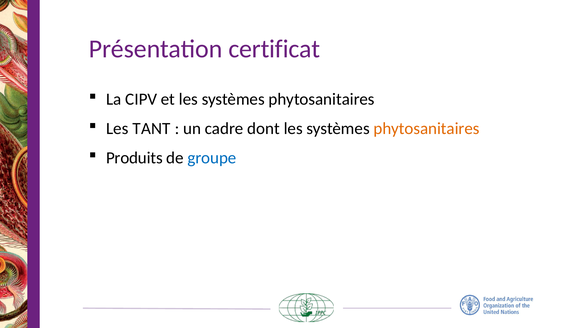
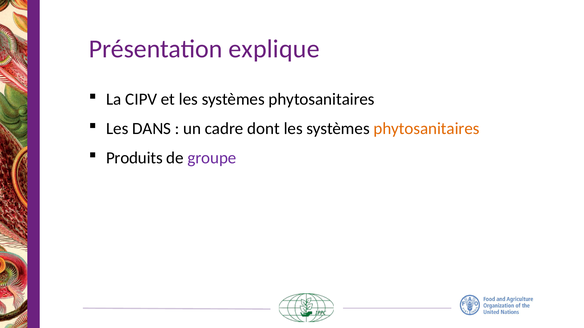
certificat: certificat -> explique (274, 49)
TANT: TANT -> DANS (152, 129)
groupe colour: blue -> purple (212, 158)
